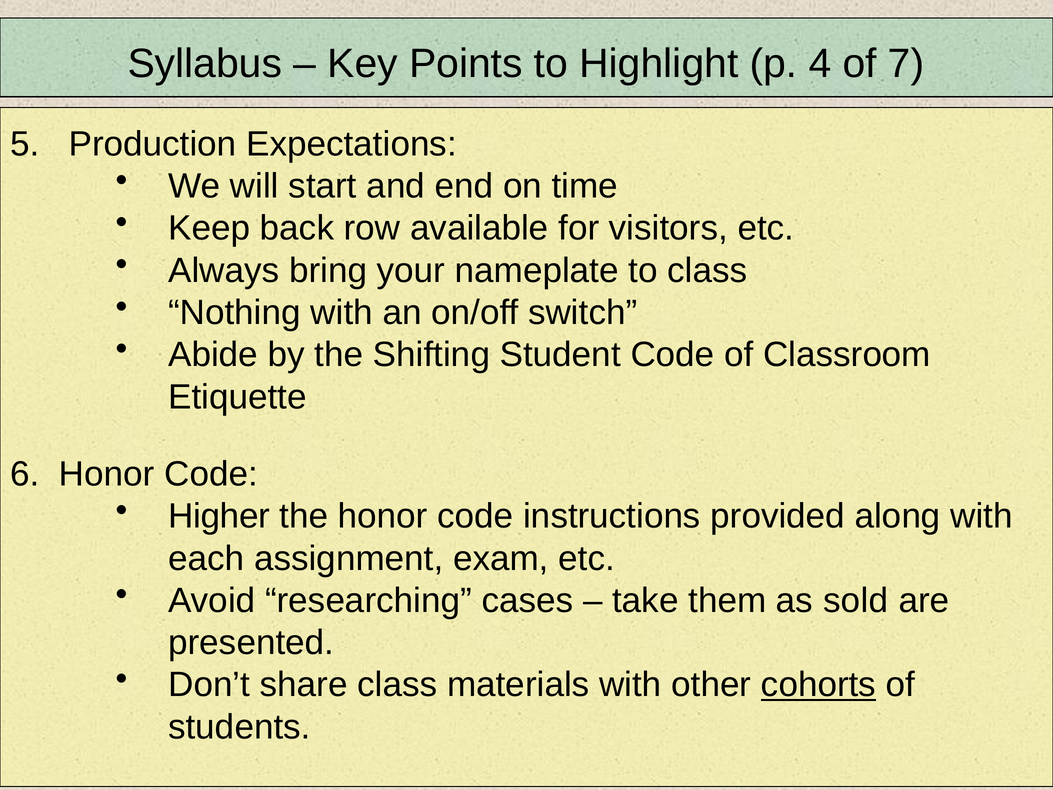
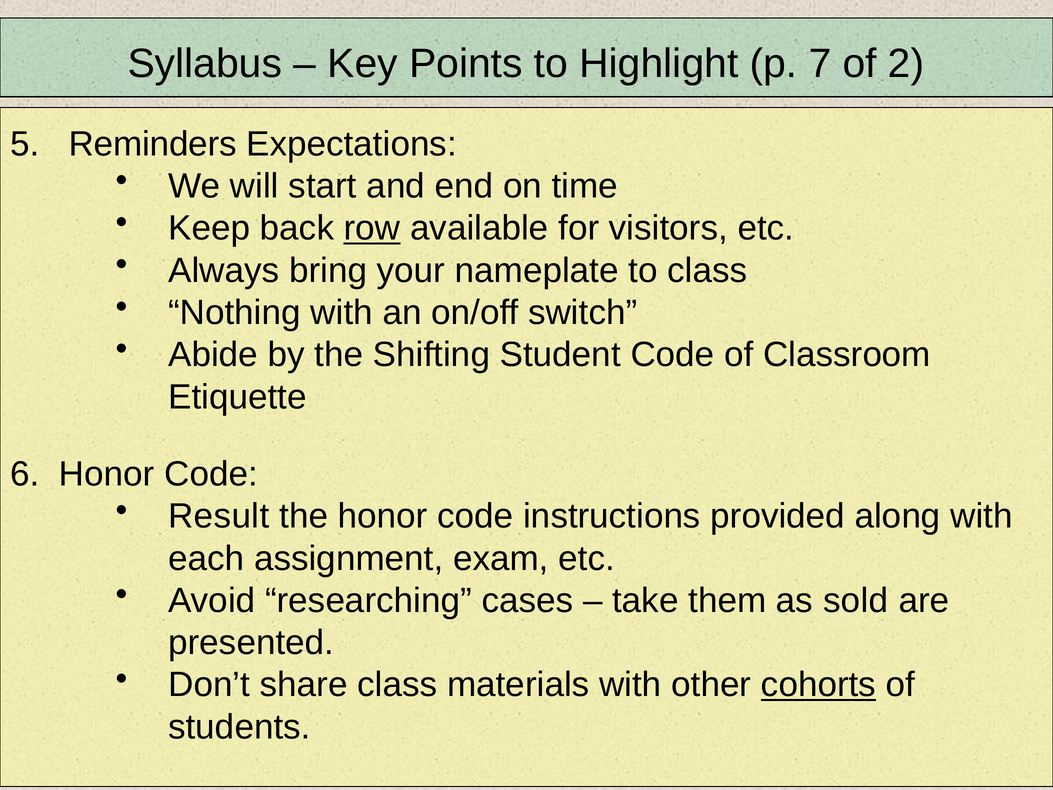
4: 4 -> 7 (820, 64)
7: 7 -> 2 (906, 64)
Production: Production -> Reminders (153, 144)
row underline: none -> present (372, 228)
Higher: Higher -> Result (219, 516)
